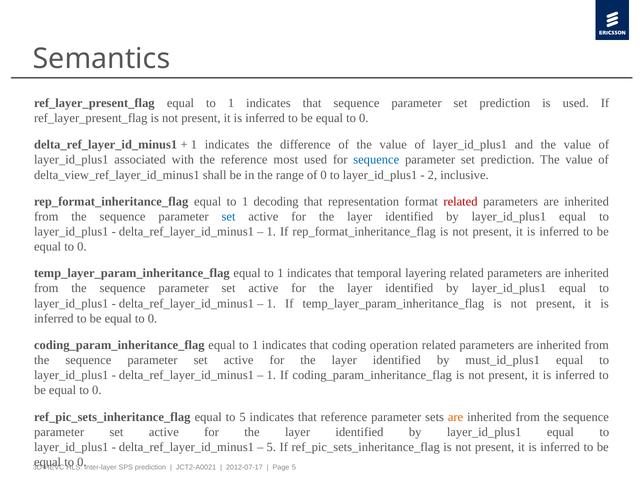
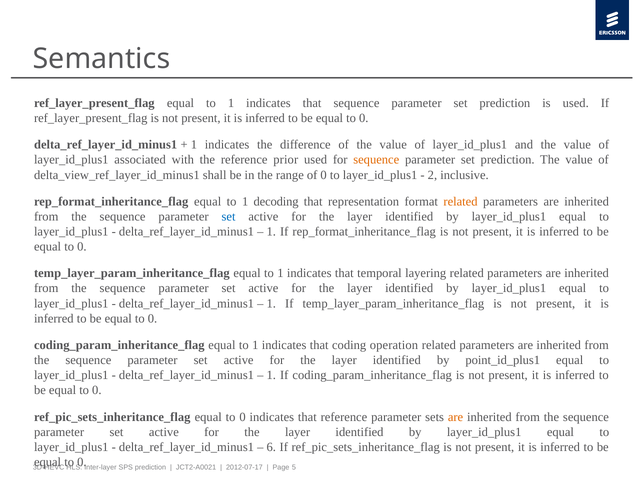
most: most -> prior (286, 160)
sequence colour: blue -> orange (376, 160)
related colour: red -> orange (460, 202)
must_id_plus1: must_id_plus1 -> point_id_plus1 (503, 360)
ref_pic_sets_inheritance_flag equal to 5: 5 -> 0 (243, 417)
5: 5 -> 6 (271, 447)
